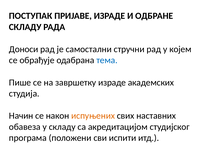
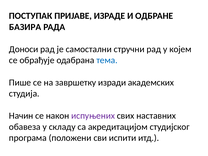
СКЛАДУ: СКЛАДУ -> БАЗИРА (25, 27)
завршетку израде: израде -> изради (112, 82)
испуњених colour: orange -> purple (93, 116)
